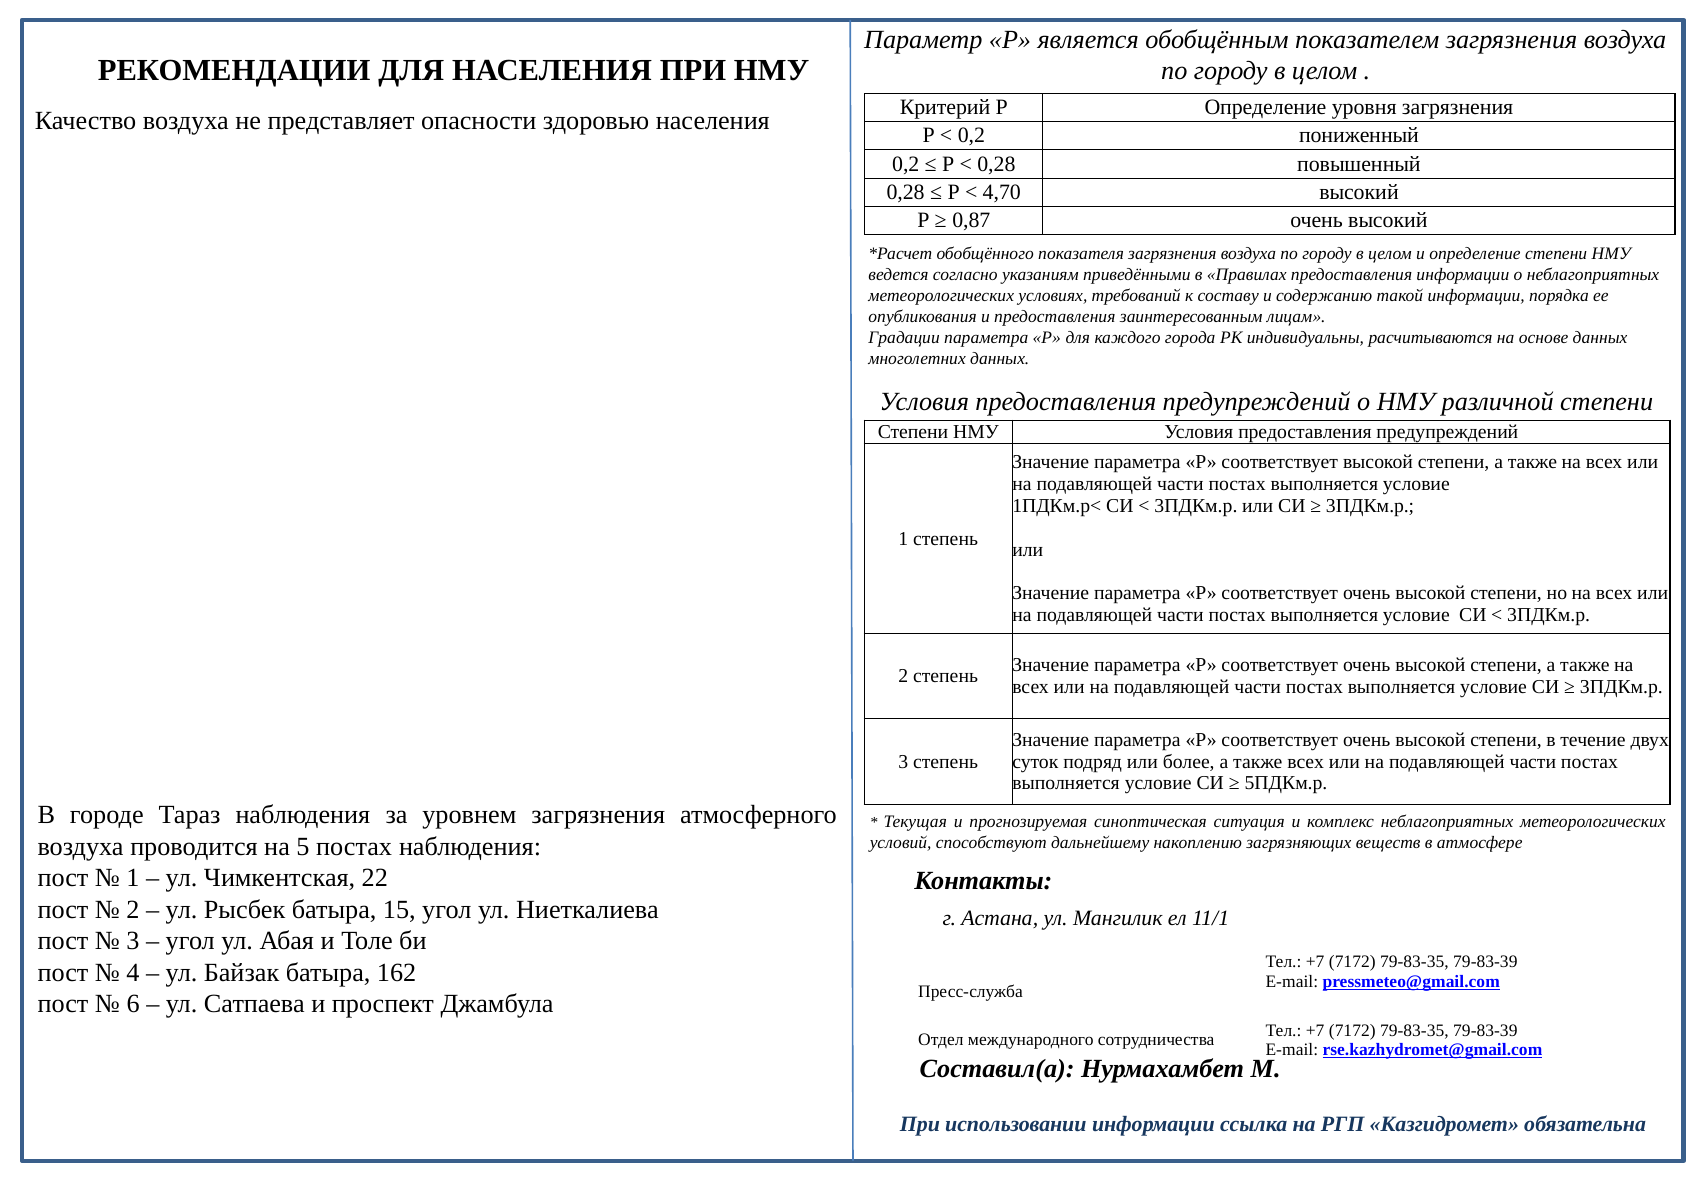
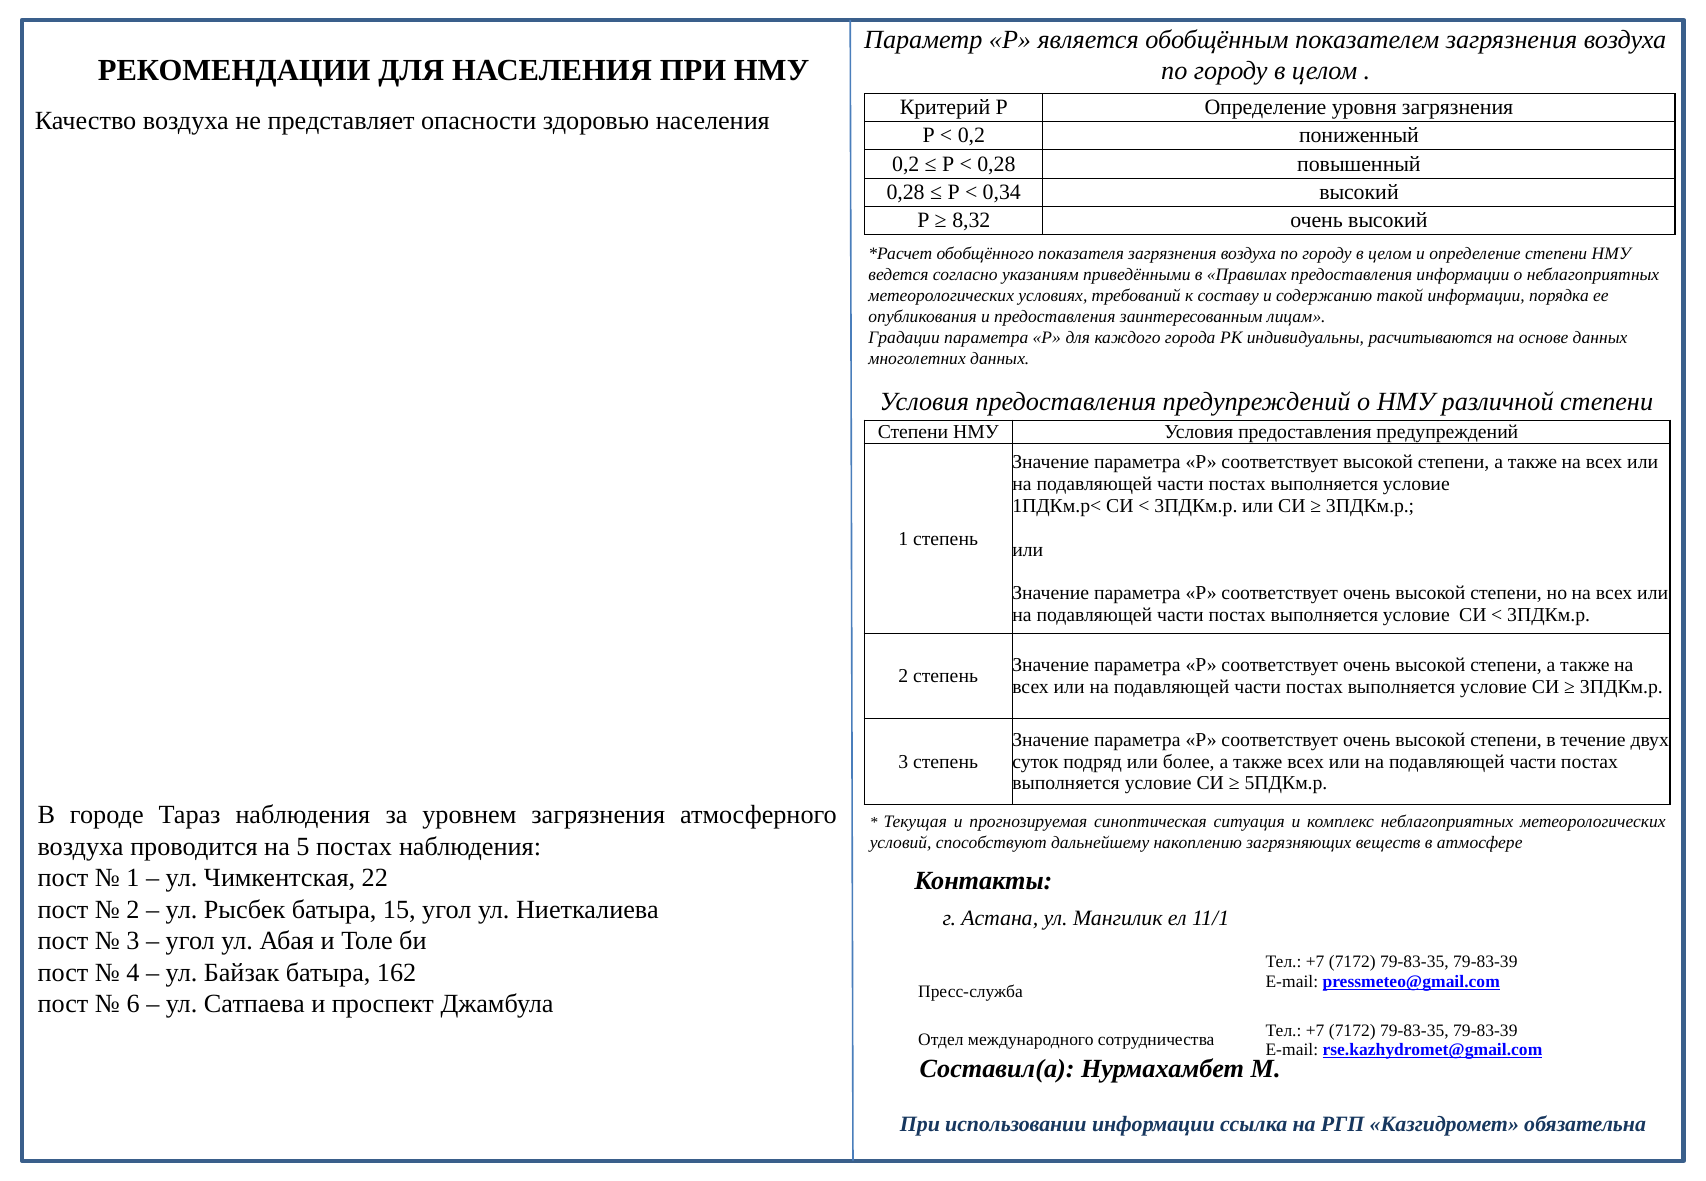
4,70: 4,70 -> 0,34 (1002, 192)
0,87: 0,87 -> 8,32 (971, 220)
